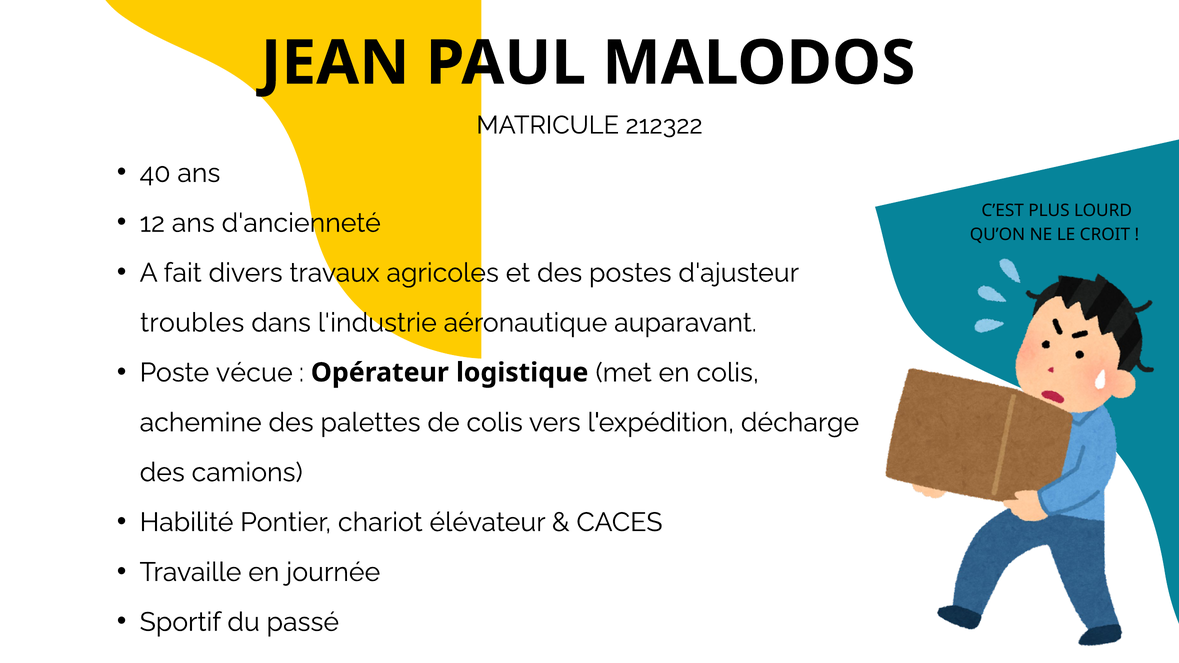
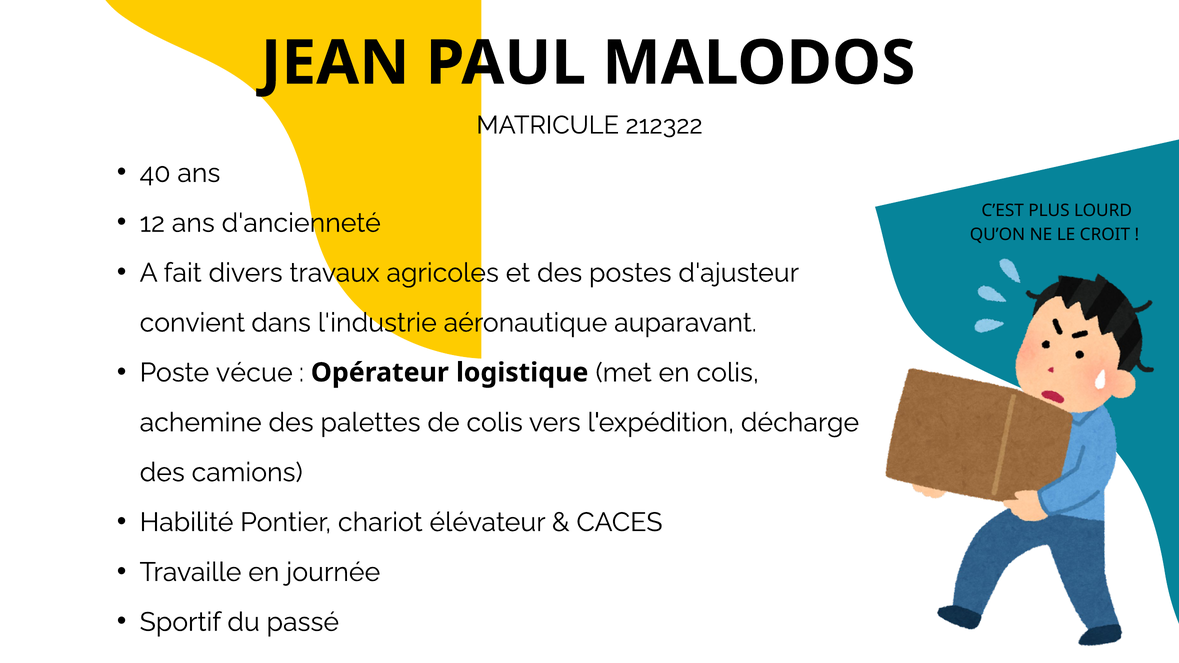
troubles: troubles -> convient (192, 323)
